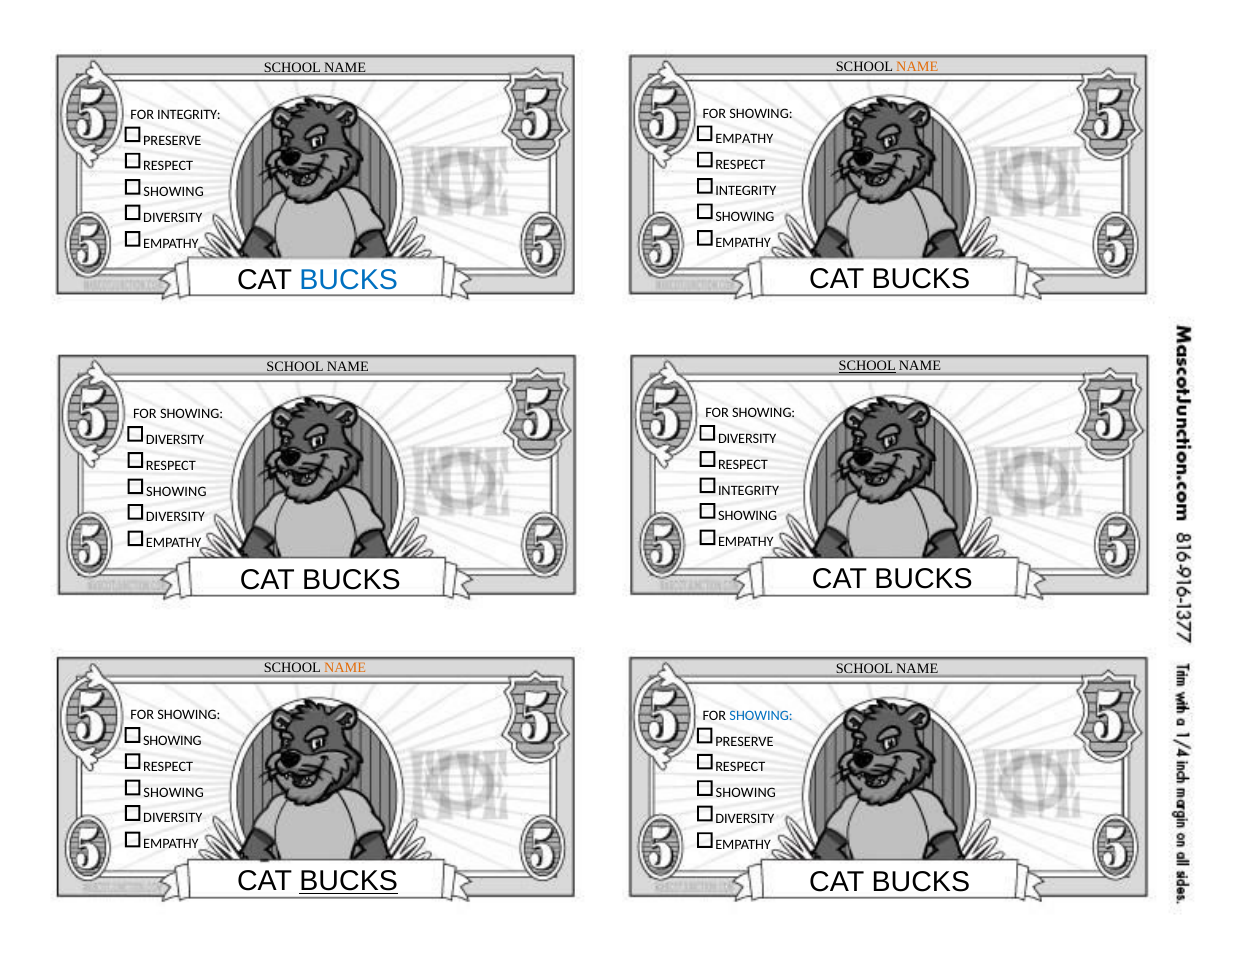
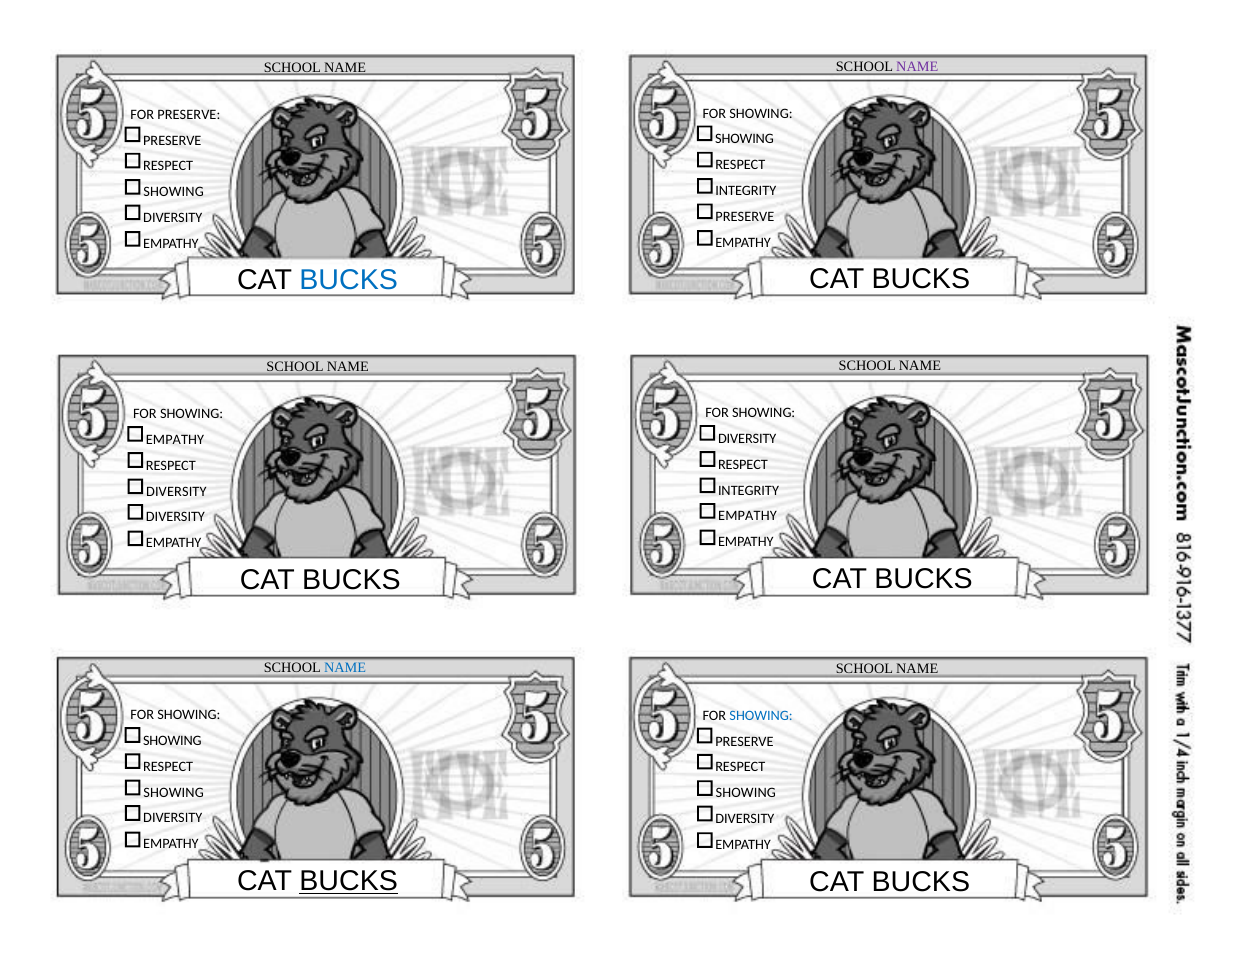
NAME colour: orange -> purple (917, 66)
FOR INTEGRITY: INTEGRITY -> PRESERVE (189, 115)
EMPATHY: EMPATHY -> SHOWING (745, 139)
SHOWING: SHOWING -> PRESERVE (745, 217)
SCHOOL underline: present -> none (867, 366)
DIVERSITY: DIVERSITY -> EMPATHY (175, 440)
SHOWING: SHOWING -> DIVERSITY (176, 491)
SHOWING: SHOWING -> EMPATHY (748, 516)
NAME colour: orange -> blue (345, 668)
